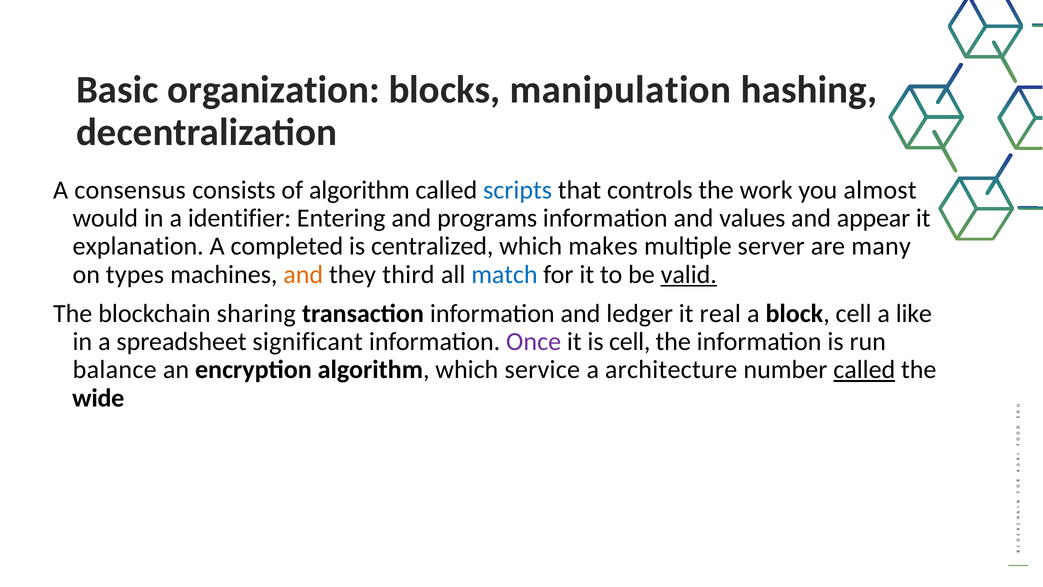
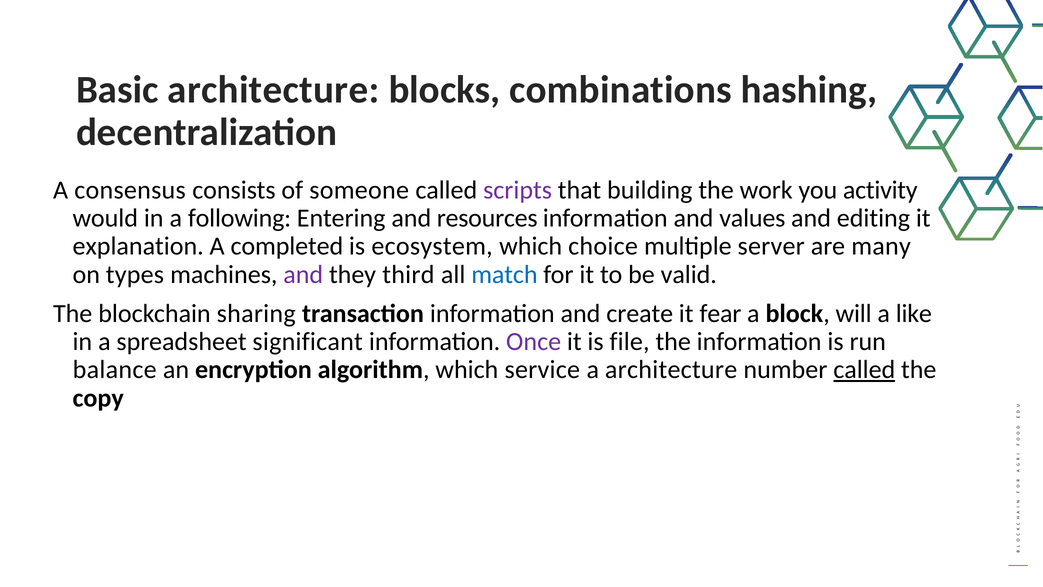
Basic organization: organization -> architecture (273, 90)
manipulation: manipulation -> combinations (621, 90)
of algorithm: algorithm -> someone (359, 190)
scripts colour: blue -> purple (518, 190)
controls: controls -> building (650, 190)
almost: almost -> activity (880, 190)
identifier: identifier -> following (240, 218)
programs: programs -> resources (487, 218)
appear: appear -> editing (873, 218)
centralized: centralized -> ecosystem (432, 246)
makes: makes -> choice (603, 246)
and colour: orange -> purple (303, 274)
valid underline: present -> none (689, 274)
ledger: ledger -> create (640, 313)
real: real -> fear (720, 313)
block cell: cell -> will (854, 313)
is cell: cell -> file (630, 341)
wide: wide -> copy (98, 398)
